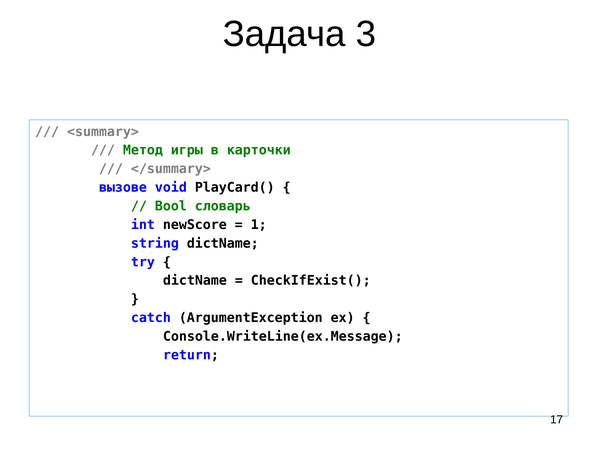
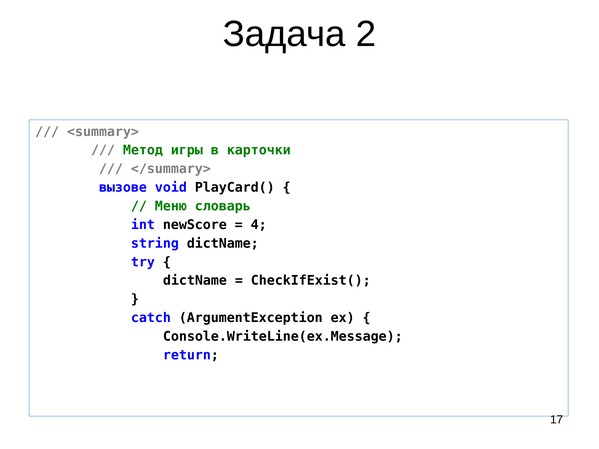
3: 3 -> 2 (366, 34)
Bool: Bool -> Меню (171, 206)
1: 1 -> 4 (259, 225)
